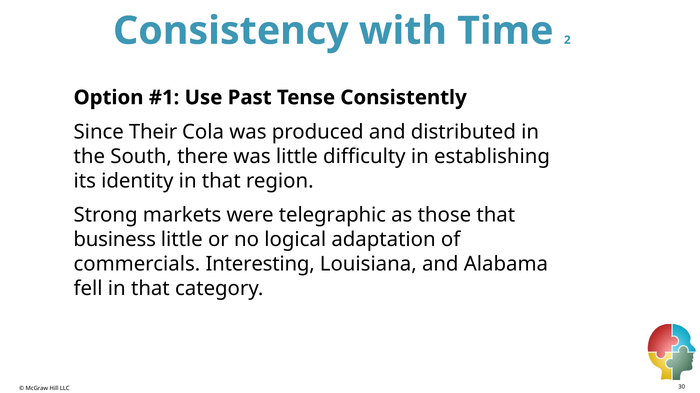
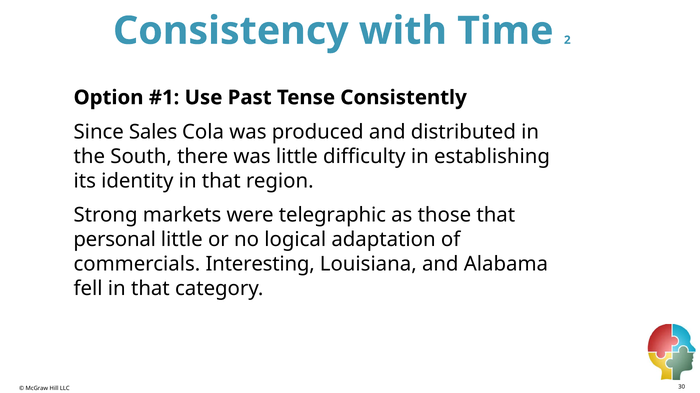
Their: Their -> Sales (153, 132)
business: business -> personal (115, 240)
